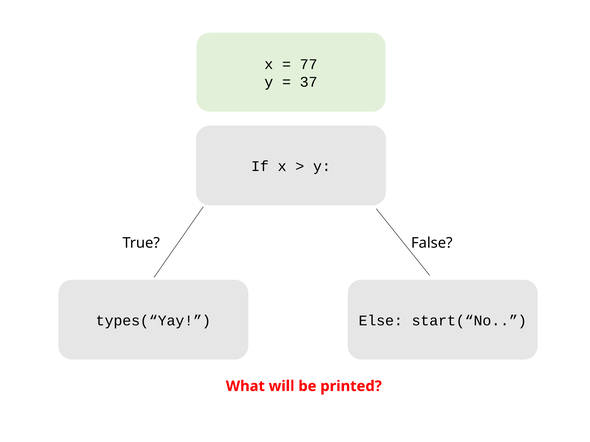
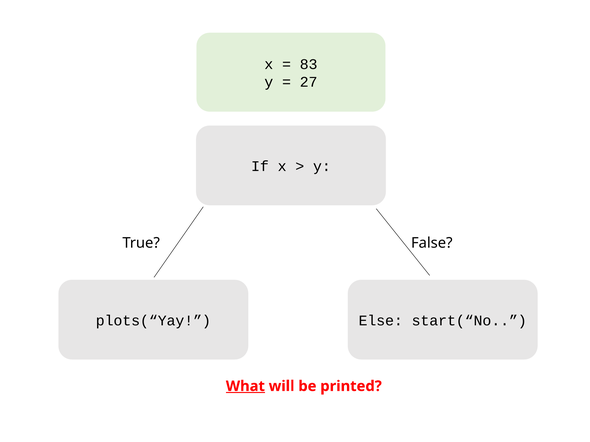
77: 77 -> 83 (309, 64)
37: 37 -> 27 (309, 82)
types(“Yay: types(“Yay -> plots(“Yay (153, 321)
What underline: none -> present (245, 387)
